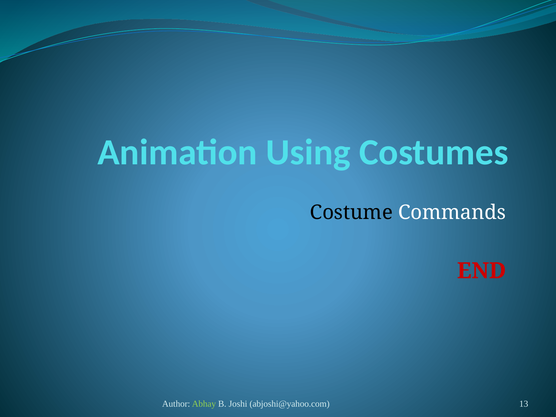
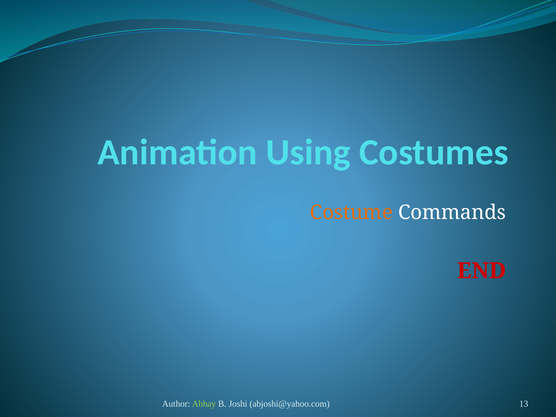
Costume colour: black -> orange (351, 213)
